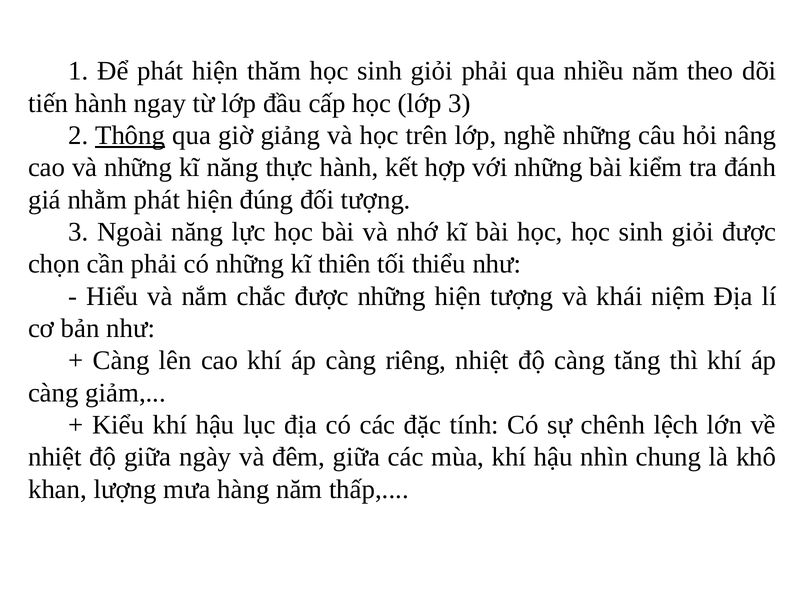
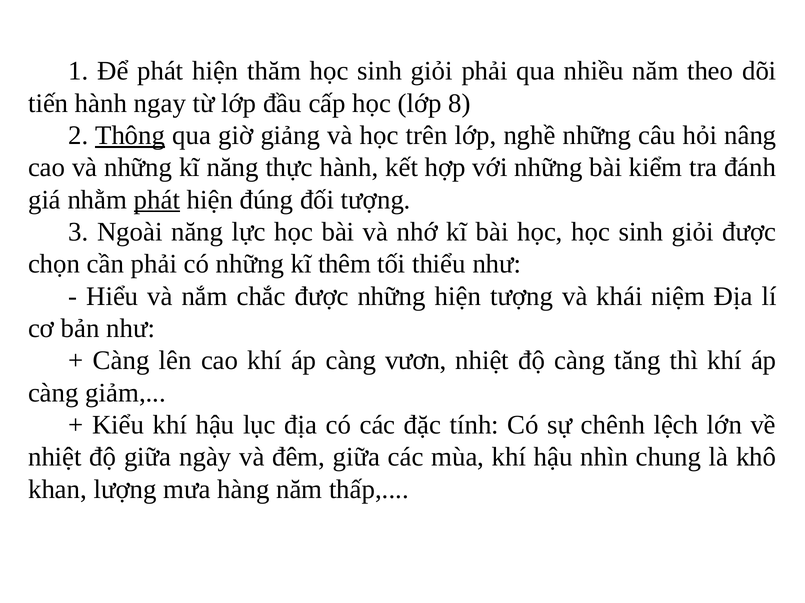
lớp 3: 3 -> 8 (460, 103)
phát underline: none -> present (157, 200)
thiên: thiên -> thêm (344, 264)
riêng: riêng -> vươn (416, 361)
